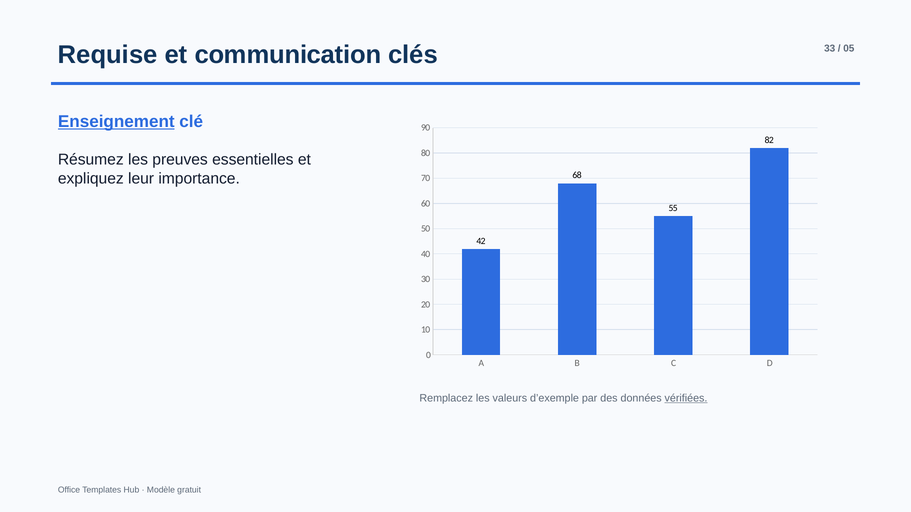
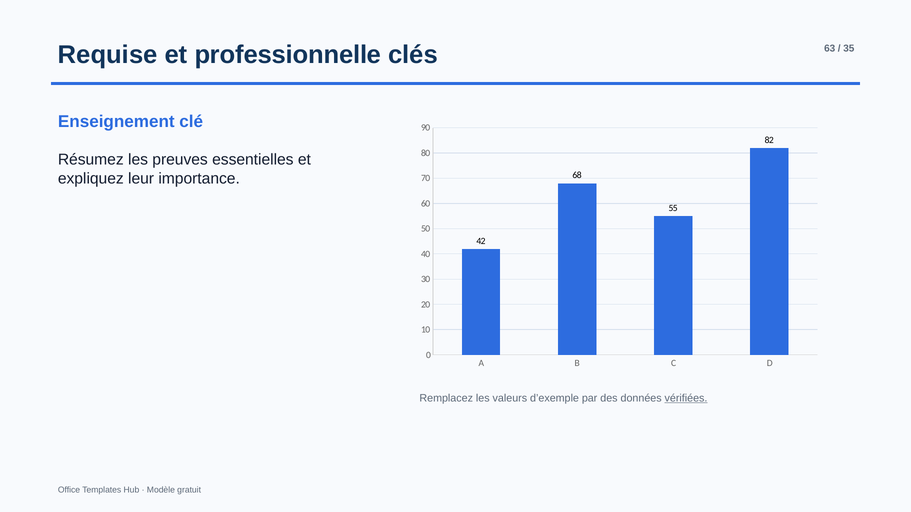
communication: communication -> professionnelle (288, 55)
33: 33 -> 63 (830, 48)
05: 05 -> 35 (849, 48)
Enseignement underline: present -> none (116, 122)
